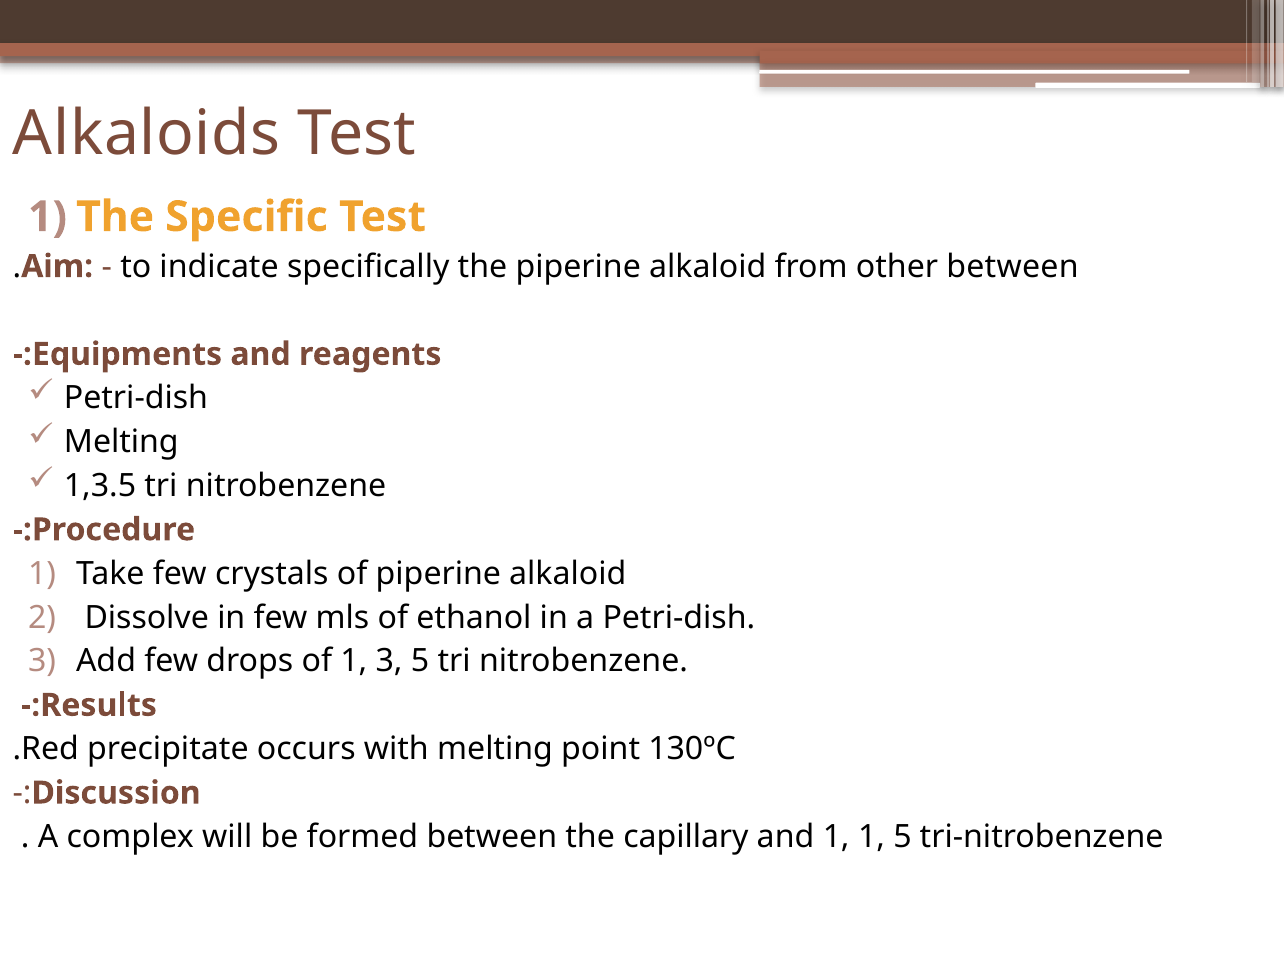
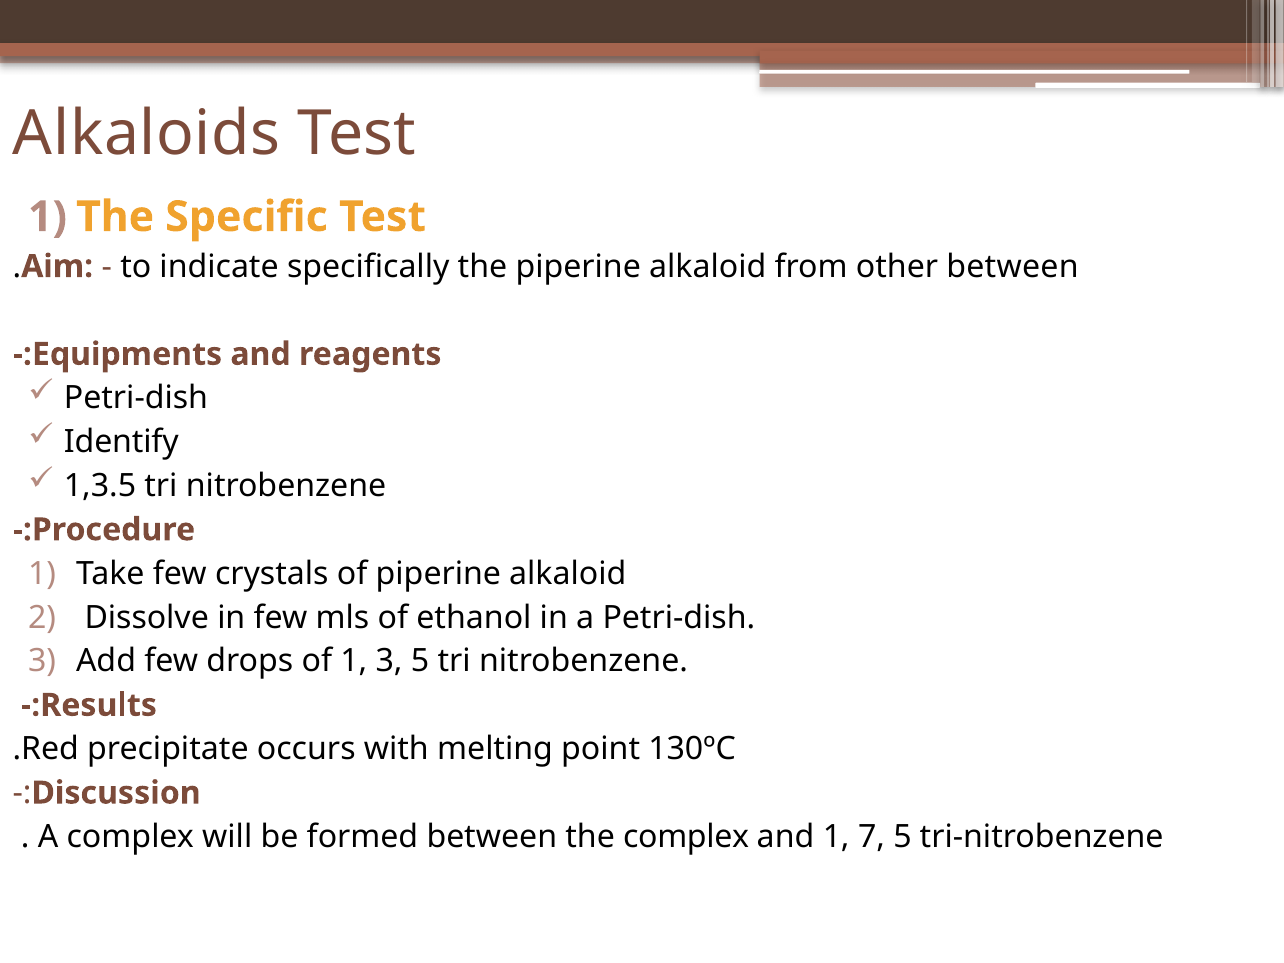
Melting: Melting -> Identify (121, 442)
the capillary: capillary -> complex (686, 837)
1 1: 1 -> 7 (871, 837)
